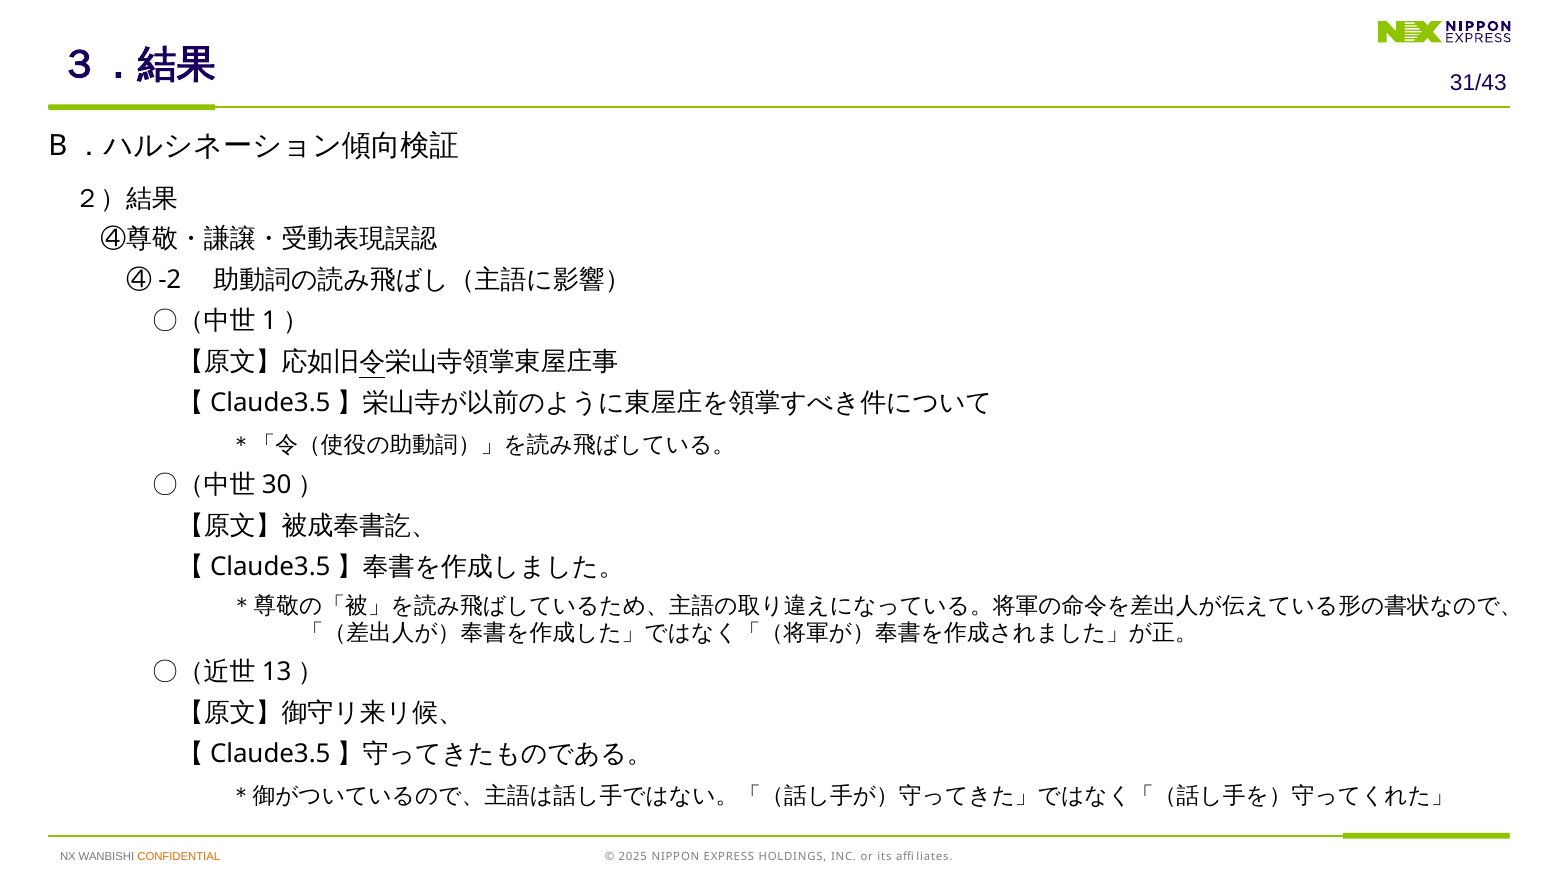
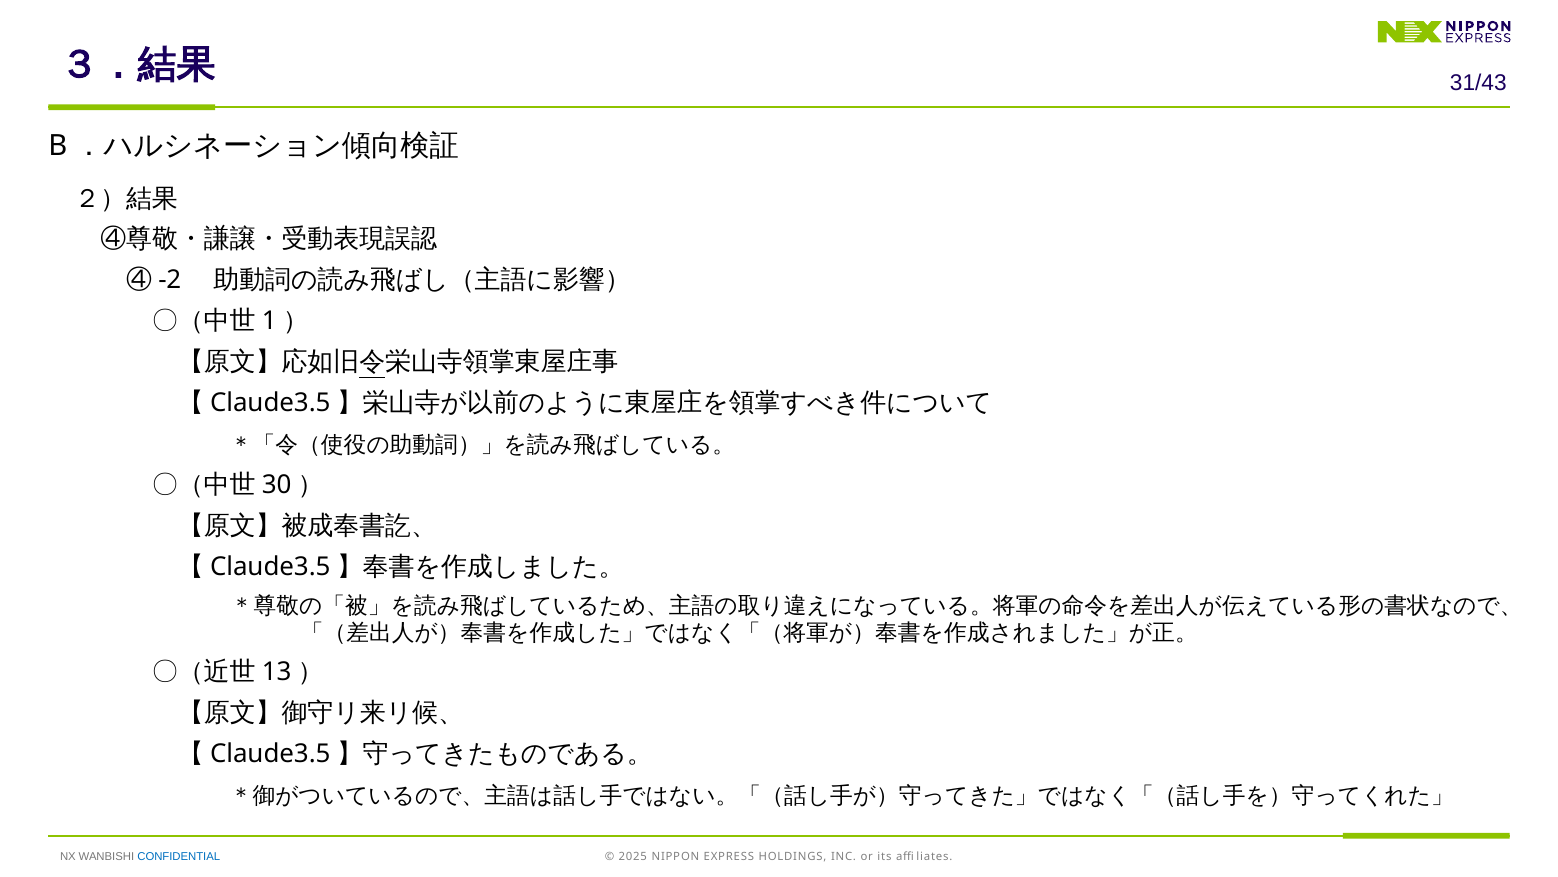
CONFIDENTIAL colour: orange -> blue (179, 856)
